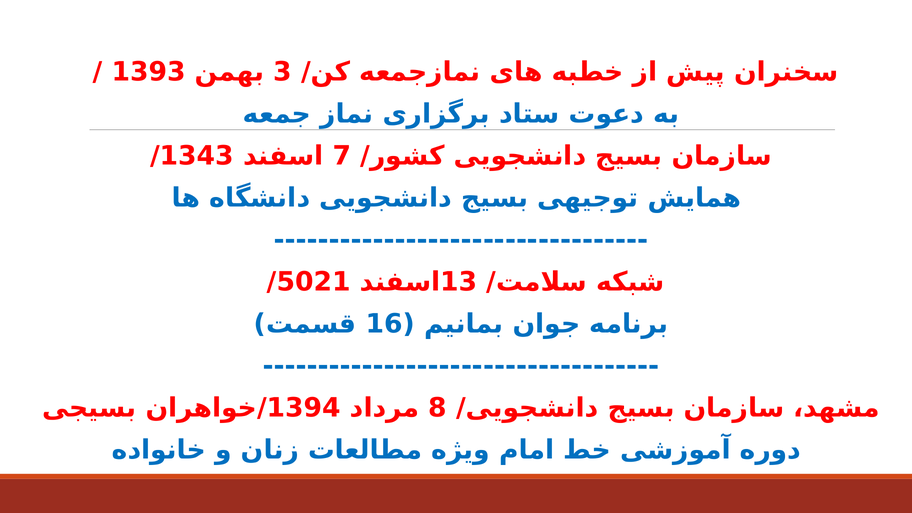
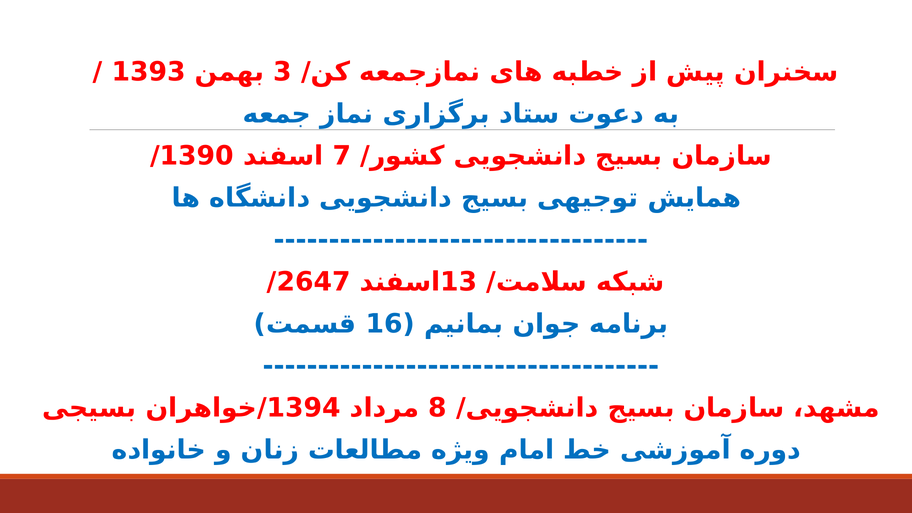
1343: 1343 -> 1390 (197, 156)
5021: 5021 -> 2647 (314, 282)
